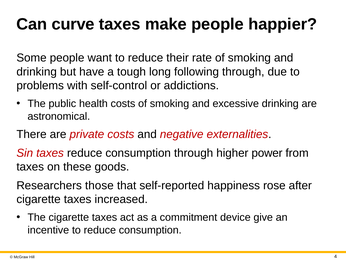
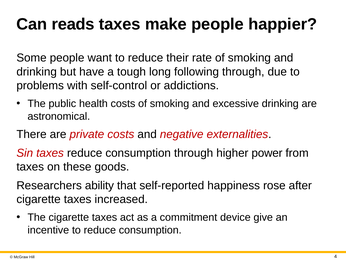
curve: curve -> reads (73, 24)
those: those -> ability (99, 185)
